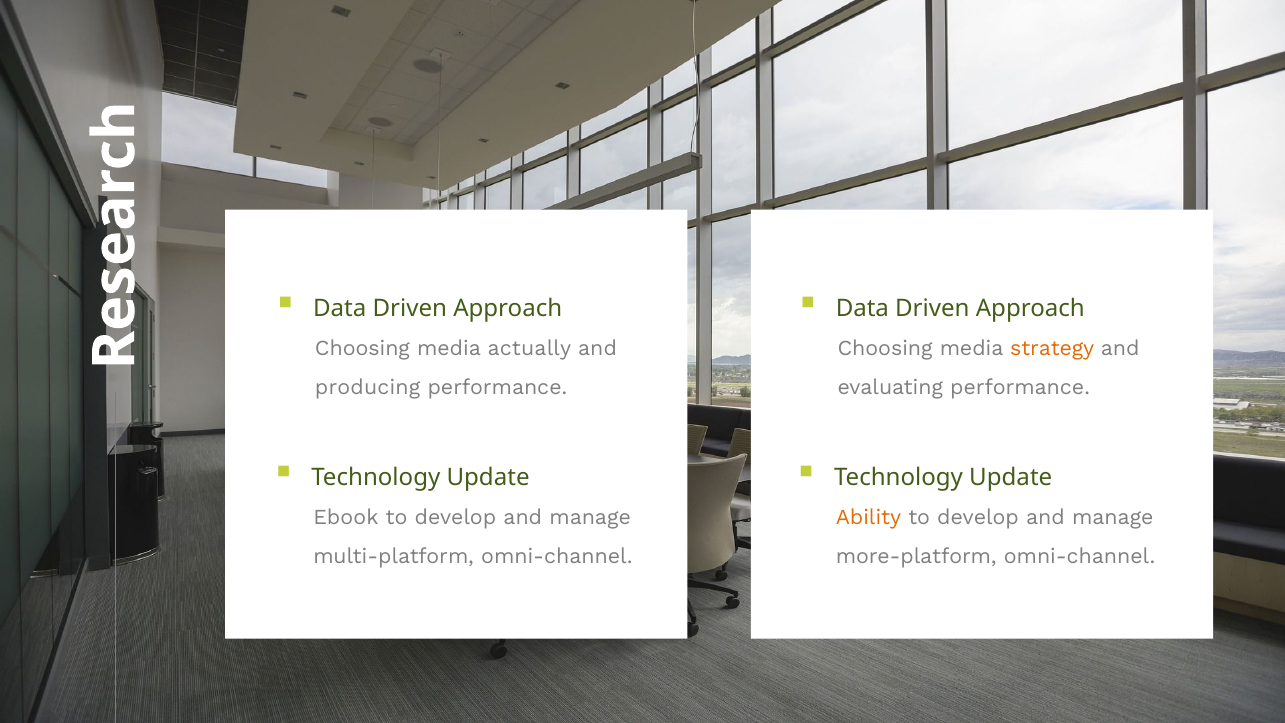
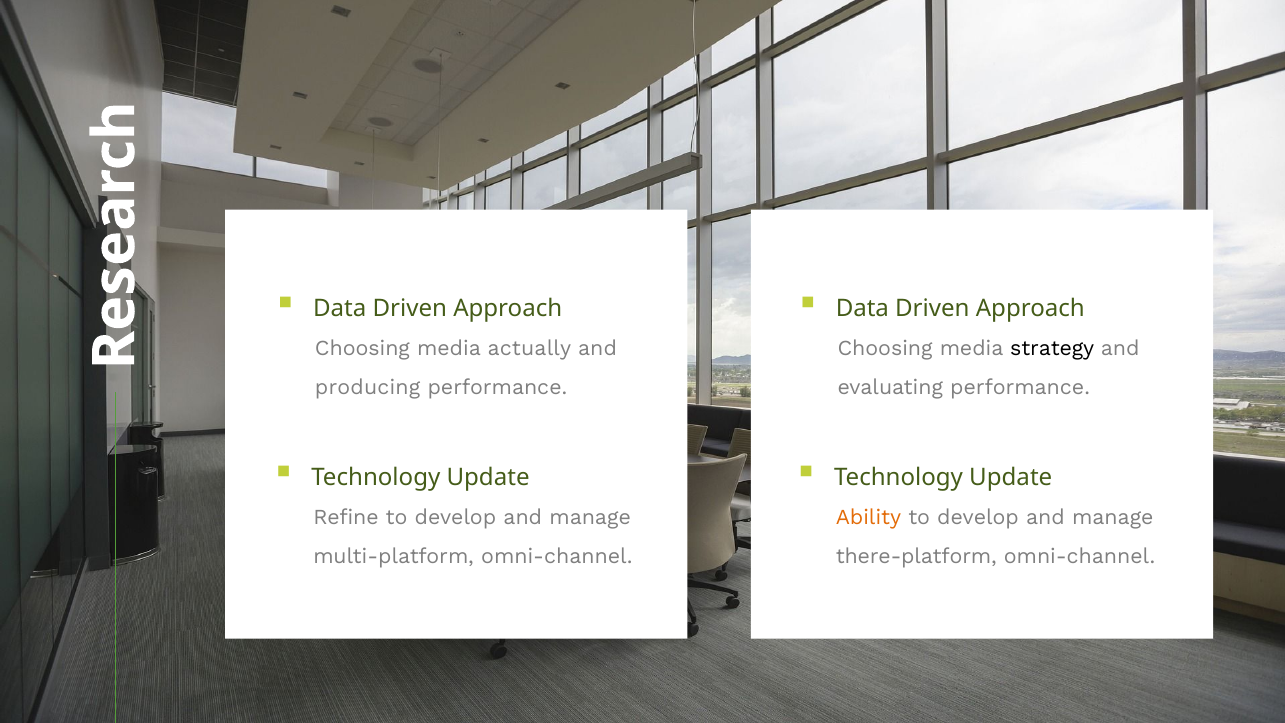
strategy colour: orange -> black (1052, 349)
Ebook: Ebook -> Refine (346, 518)
more-platform: more-platform -> there-platform (916, 556)
